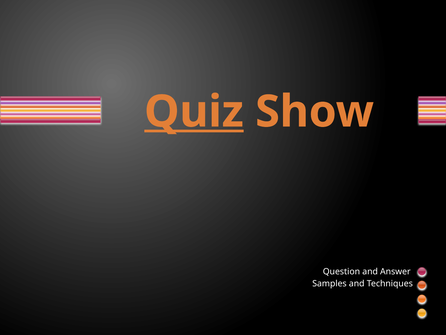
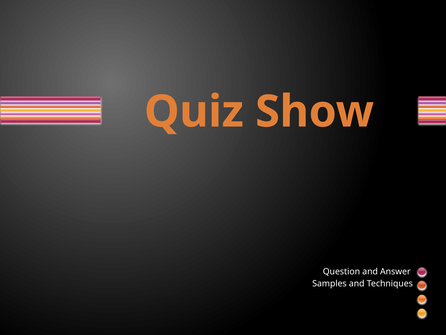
Quiz underline: present -> none (194, 112)
